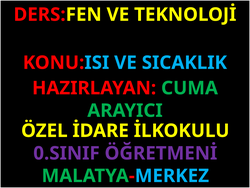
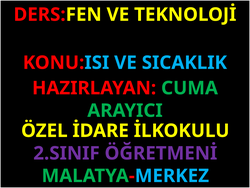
0.SINIF: 0.SINIF -> 2.SINIF (67, 153)
